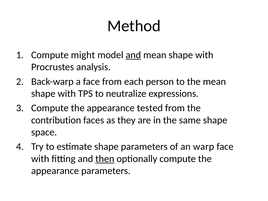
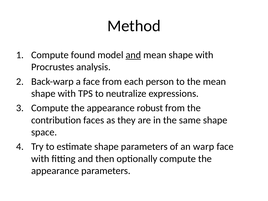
might: might -> found (83, 55)
tested: tested -> robust (150, 108)
then underline: present -> none (105, 159)
